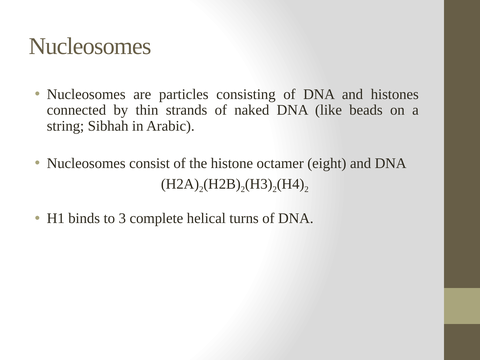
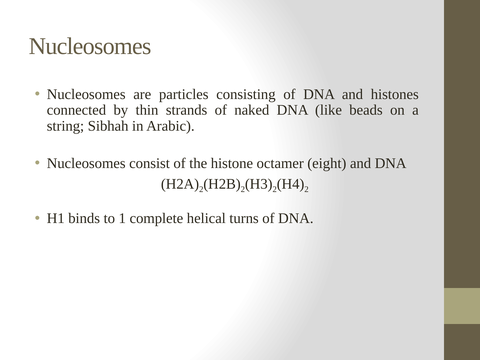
3: 3 -> 1 (122, 218)
